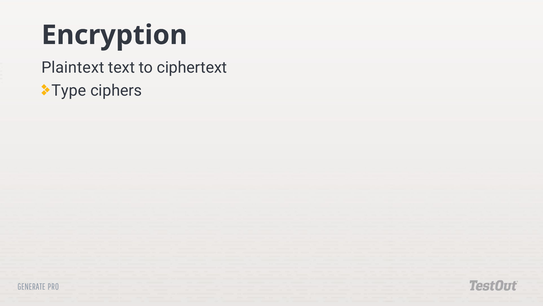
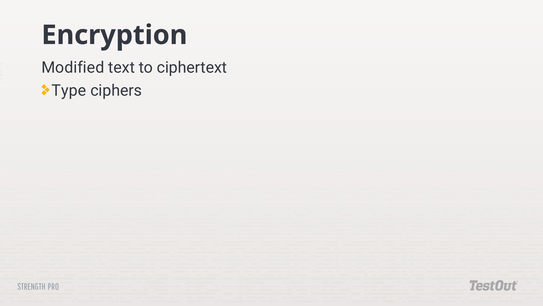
Plaintext: Plaintext -> Modified (73, 68)
GENERATE: GENERATE -> STRENGTH (31, 286)
